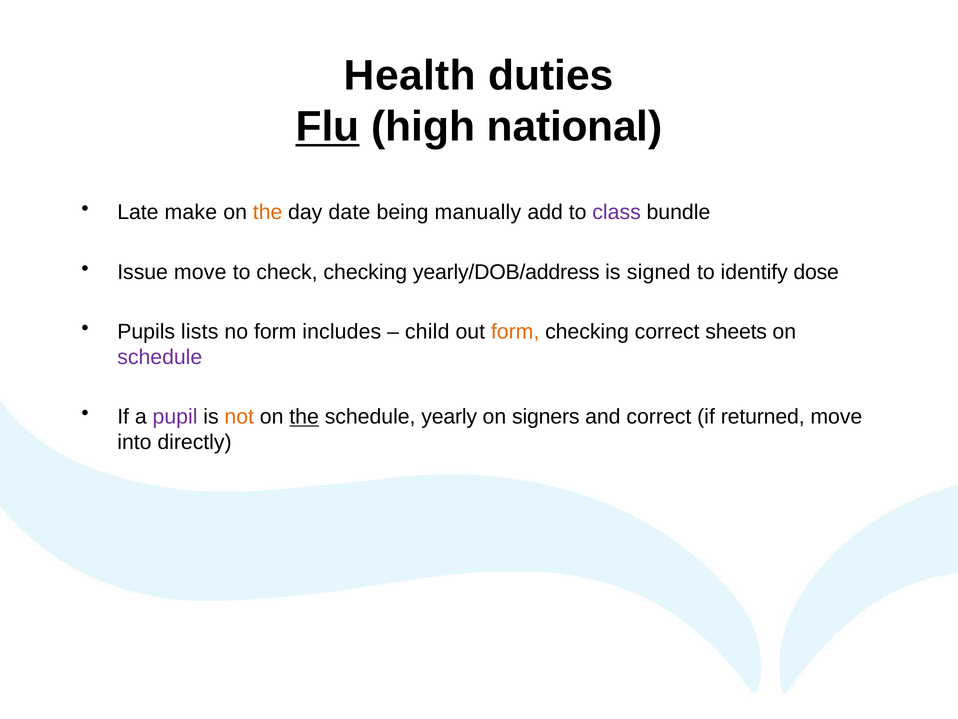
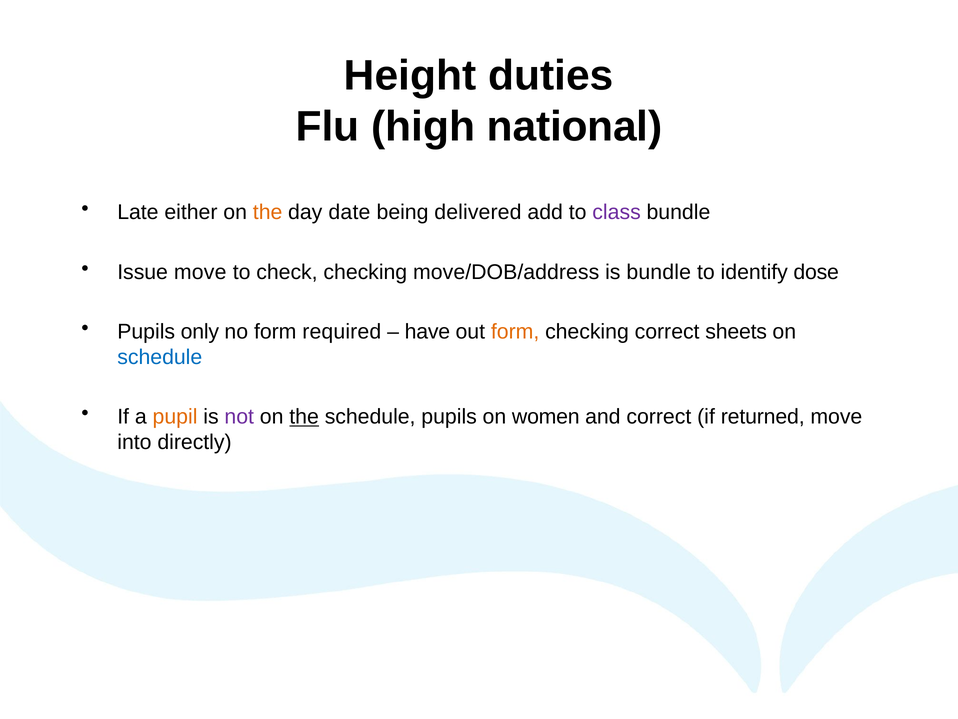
Health: Health -> Height (410, 76)
Flu underline: present -> none (327, 127)
make: make -> either (191, 212)
manually: manually -> delivered (478, 212)
yearly/DOB/address: yearly/DOB/address -> move/DOB/address (506, 272)
is signed: signed -> bundle (659, 272)
lists: lists -> only (200, 331)
includes: includes -> required (342, 331)
child: child -> have (427, 331)
schedule colour: purple -> blue (160, 357)
pupil colour: purple -> orange (175, 417)
not colour: orange -> purple (239, 417)
schedule yearly: yearly -> pupils (449, 417)
signers: signers -> women (546, 417)
